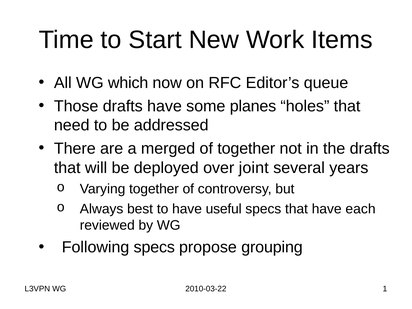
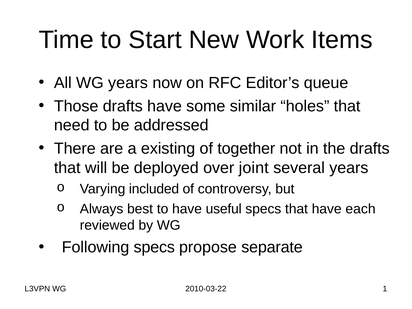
WG which: which -> years (128, 83)
planes: planes -> similar (253, 106)
merged: merged -> existing (168, 149)
Varying together: together -> included (154, 189)
grouping: grouping -> separate (272, 247)
